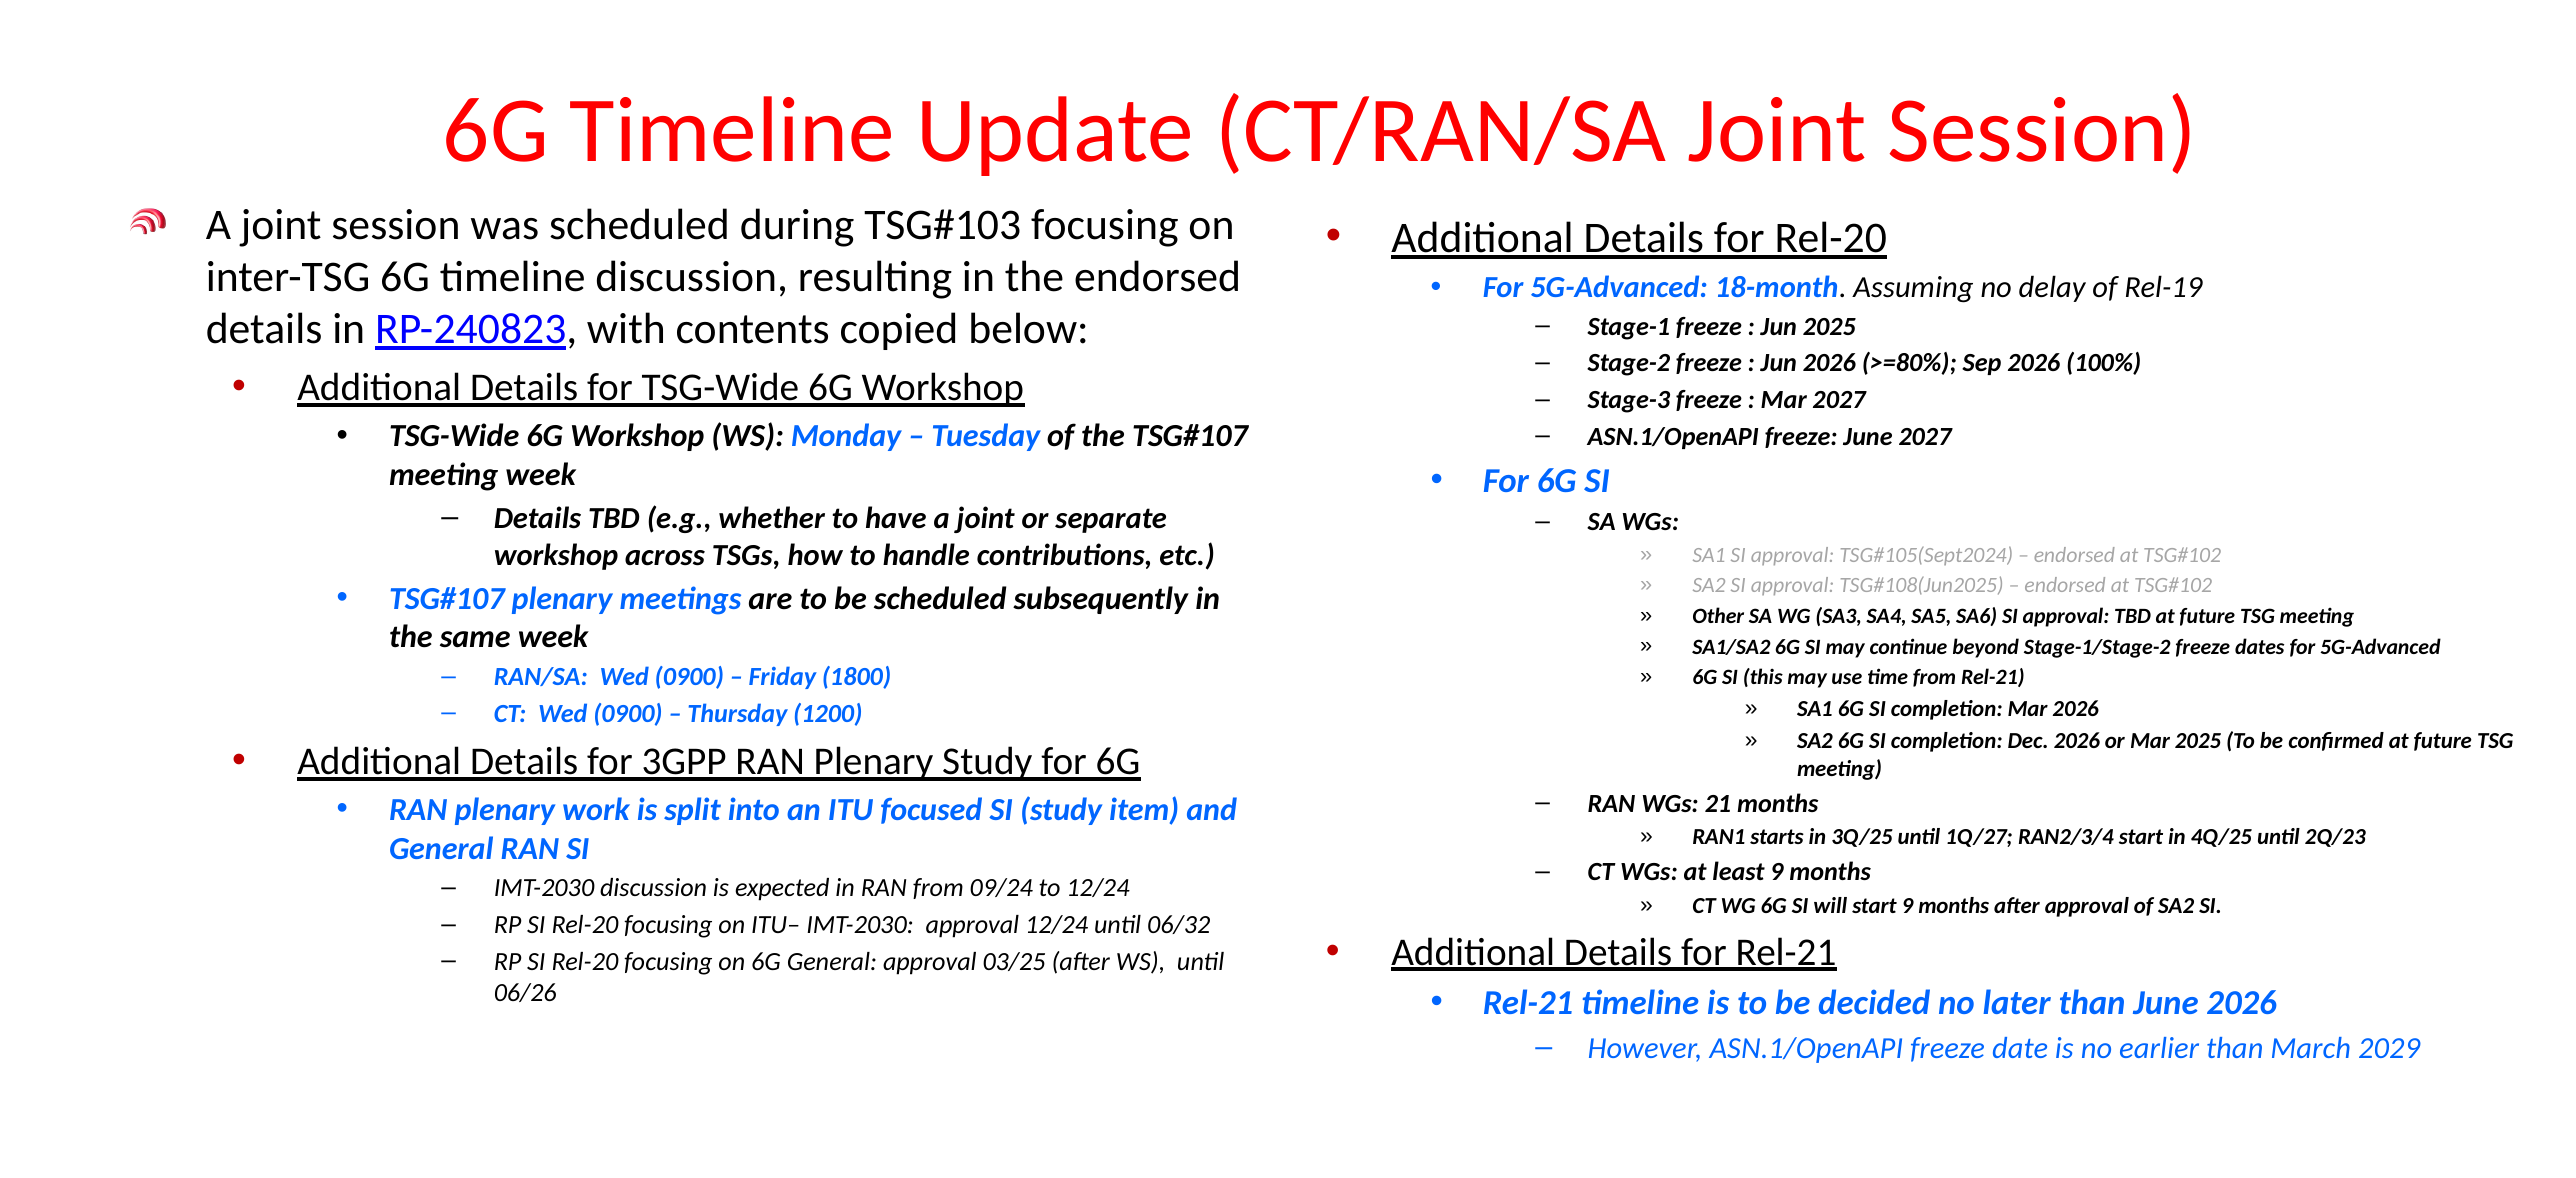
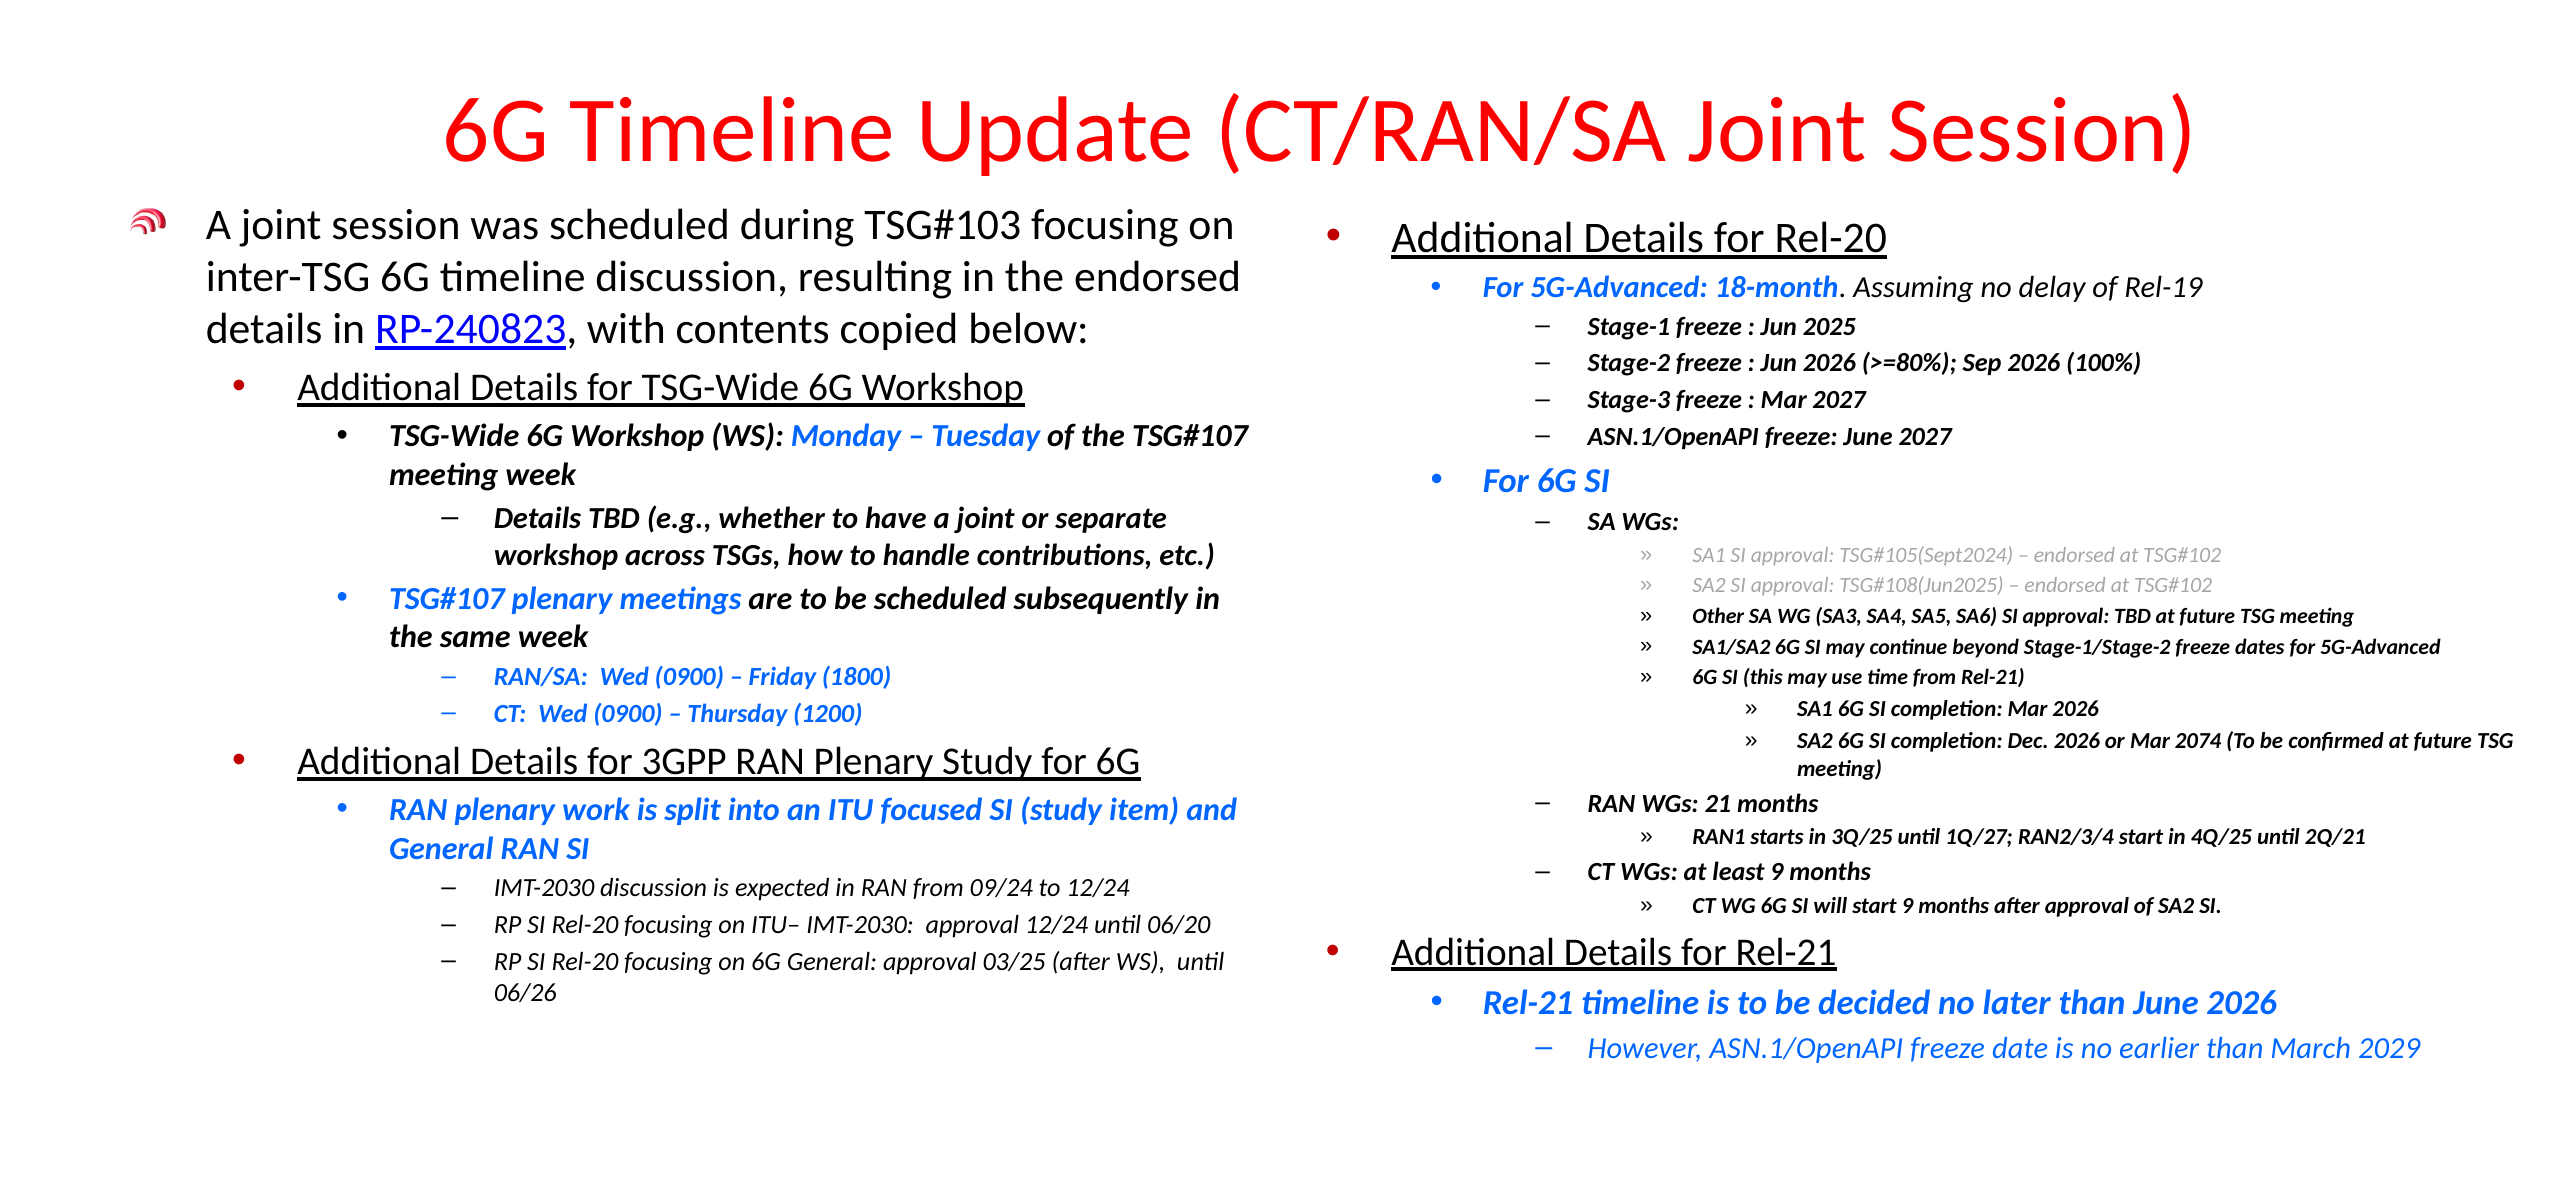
Mar 2025: 2025 -> 2074 (2198, 741)
2Q/23: 2Q/23 -> 2Q/21 (2335, 837)
06/32: 06/32 -> 06/20 (1179, 925)
